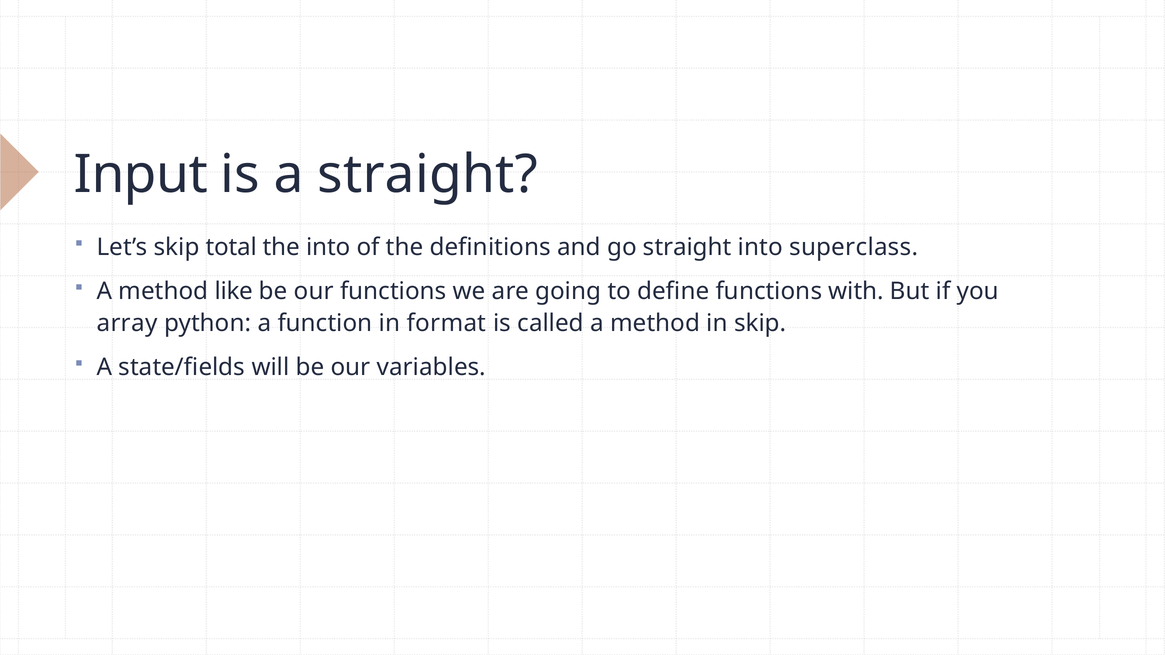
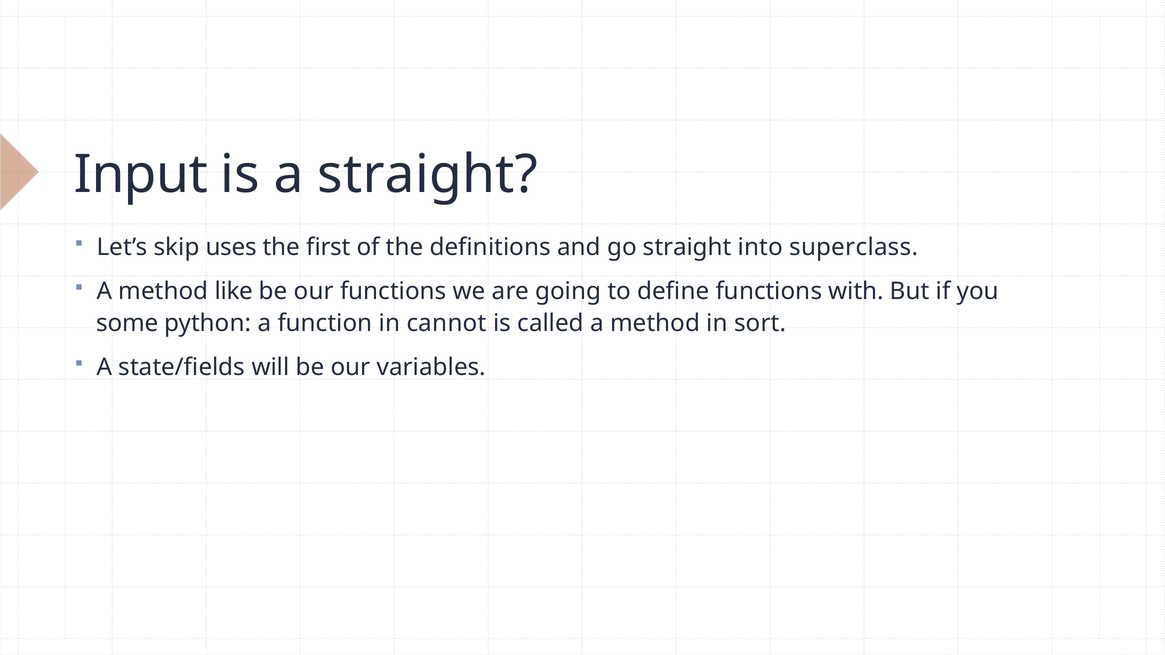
total: total -> uses (231, 247)
the into: into -> first (328, 247)
array: array -> some (127, 323)
format: format -> cannot (447, 323)
in skip: skip -> sort (760, 323)
